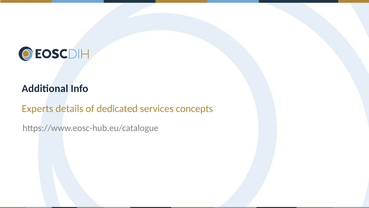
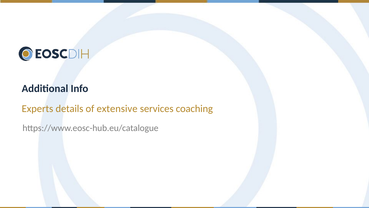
dedicated: dedicated -> extensive (117, 108)
concepts: concepts -> coaching (194, 108)
